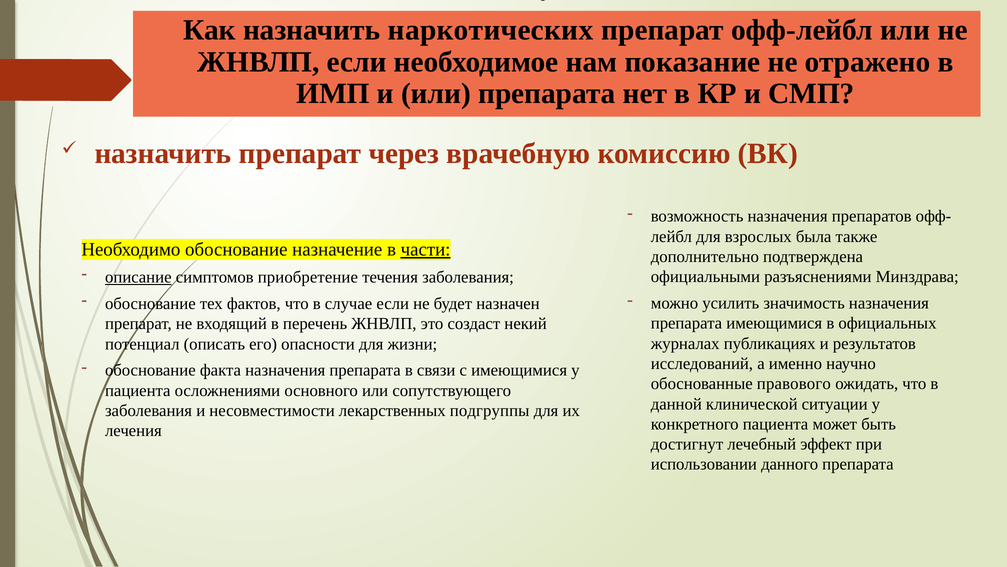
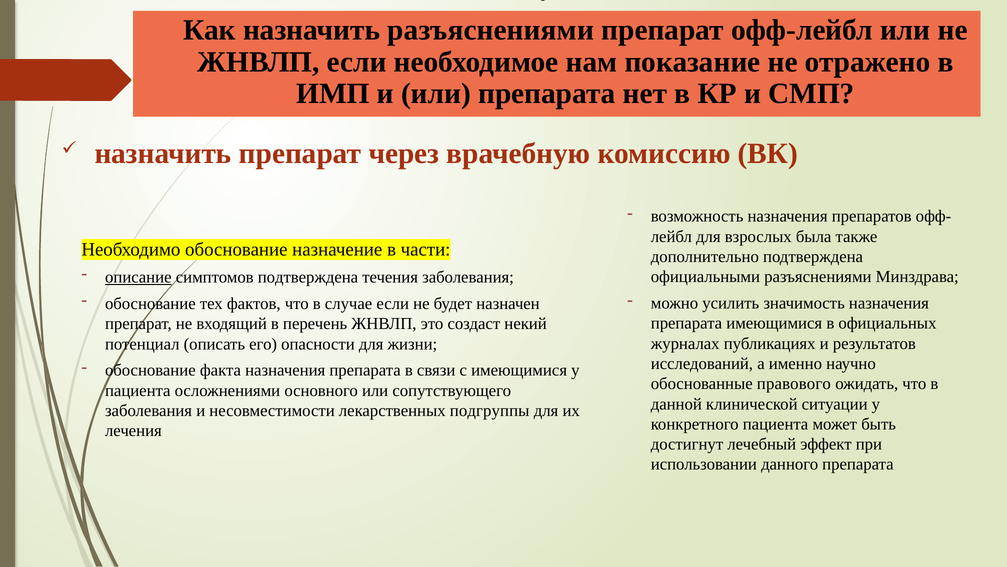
назначить наркотических: наркотических -> разъяснениями (491, 30)
части underline: present -> none (426, 249)
симптомов приобретение: приобретение -> подтверждена (308, 277)
